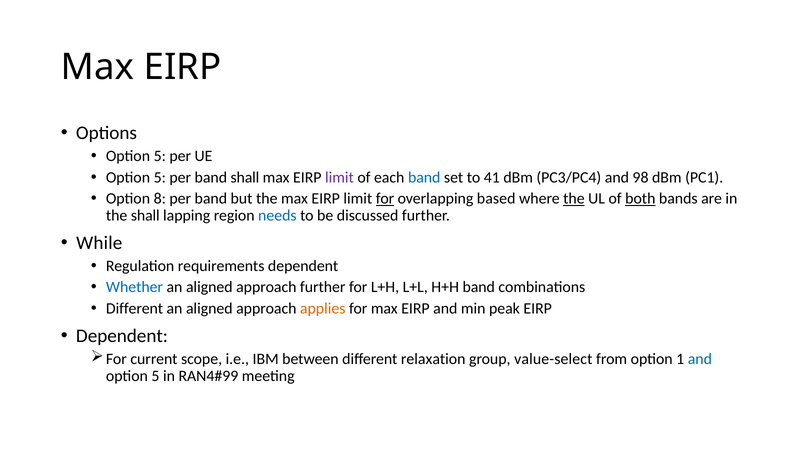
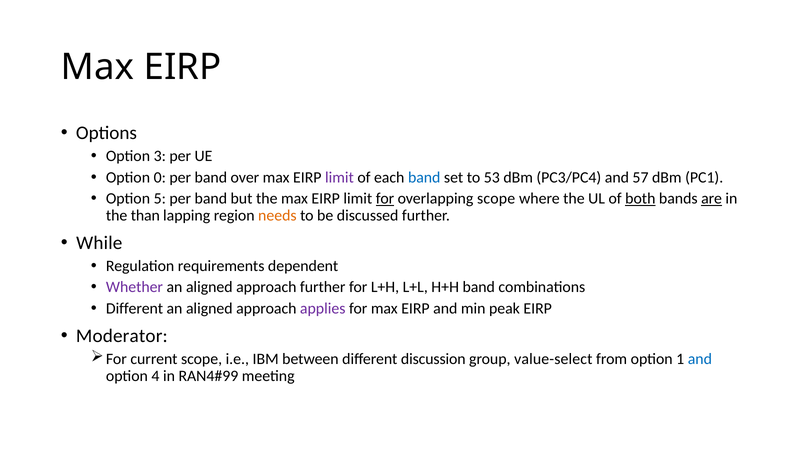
5: 5 -> 3 (160, 156)
5: 5 -> 0 (160, 177)
band shall: shall -> over (245, 177)
41: 41 -> 53 (492, 177)
98: 98 -> 57 (641, 177)
8: 8 -> 5 (160, 199)
overlapping based: based -> scope (496, 199)
the underline: present -> none (574, 199)
are underline: none -> present (712, 199)
the shall: shall -> than (145, 216)
needs colour: blue -> orange (277, 216)
Whether colour: blue -> purple (134, 287)
applies colour: orange -> purple (323, 309)
Dependent: Dependent -> Moderator (122, 336)
relaxation: relaxation -> discussion (433, 359)
5: 5 -> 4 (155, 376)
